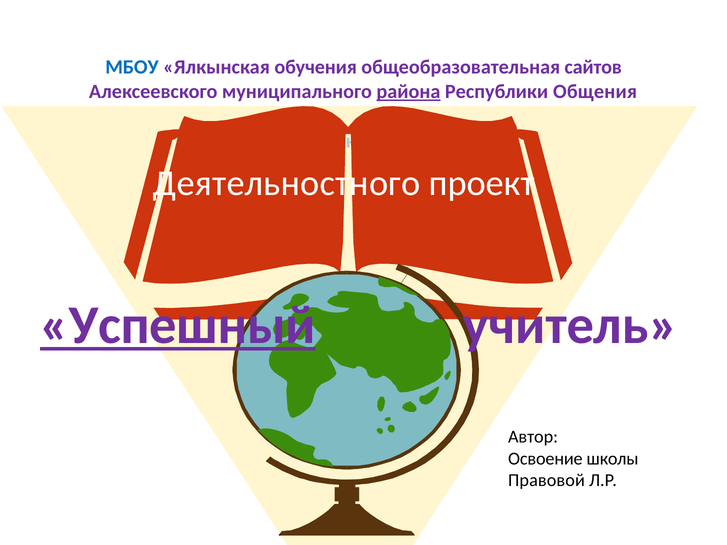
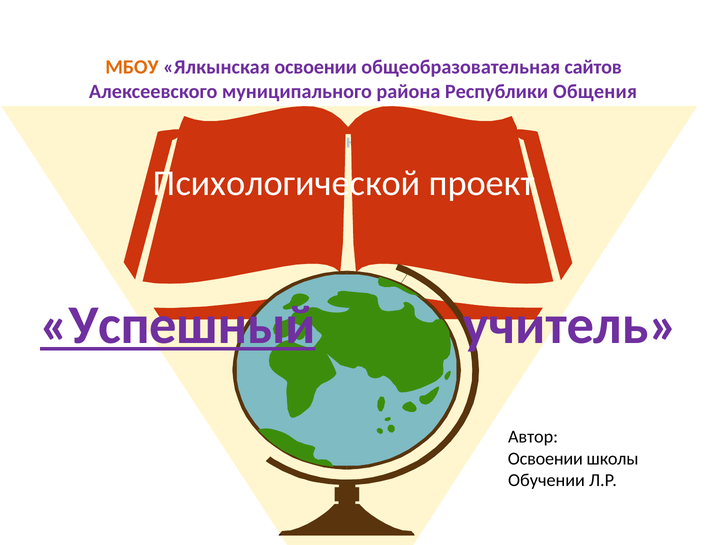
МБОУ colour: blue -> orange (132, 67)
Ялкынская обучения: обучения -> освоении (316, 67)
района underline: present -> none (408, 92)
Деятельностного: Деятельностного -> Психологической (287, 183)
Освоение: Освоение -> Освоении (545, 459)
Правовой: Правовой -> Обучении (547, 481)
